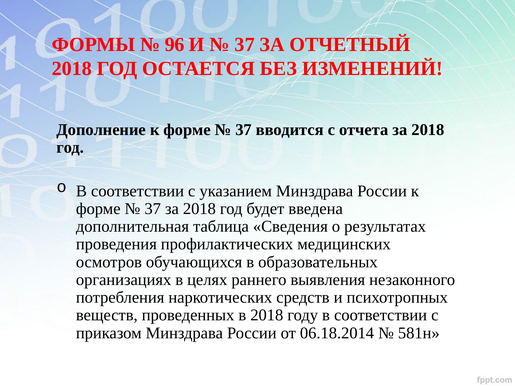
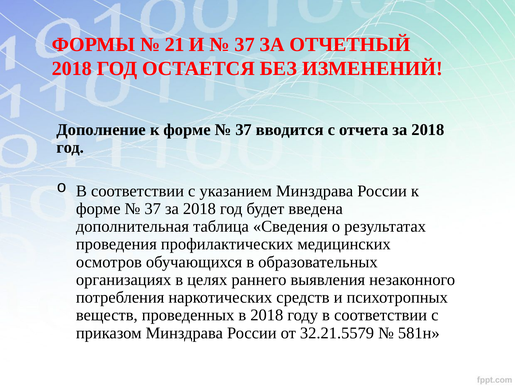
96: 96 -> 21 (175, 45)
06.18.2014: 06.18.2014 -> 32.21.5579 (337, 333)
